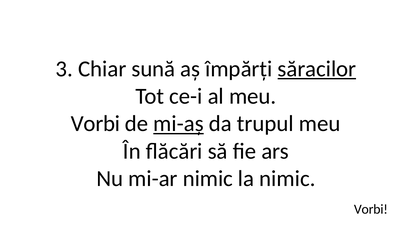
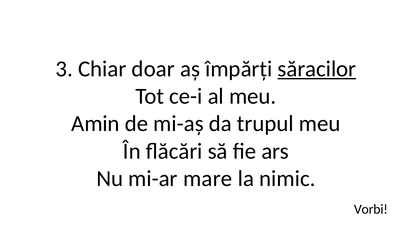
sună: sună -> doar (153, 69)
Vorbi: Vorbi -> Amin (95, 124)
mi-aș underline: present -> none (178, 124)
mi-ar nimic: nimic -> mare (208, 179)
